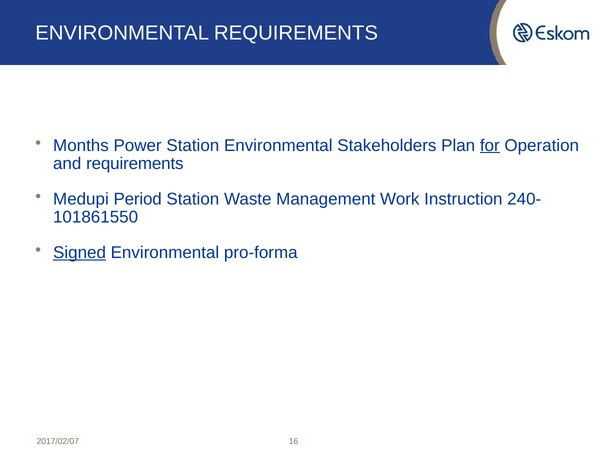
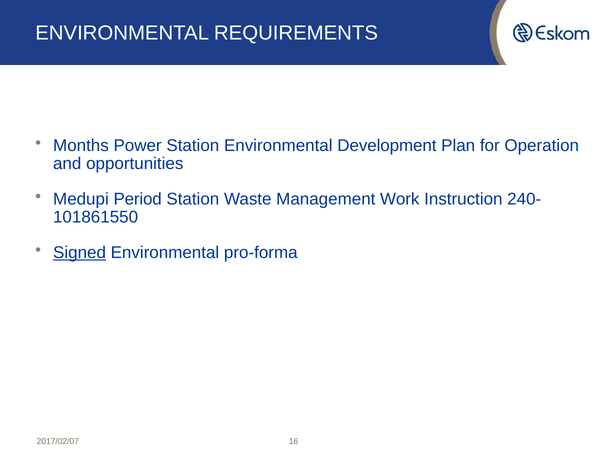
Stakeholders: Stakeholders -> Development (387, 145)
for underline: present -> none (490, 145)
and requirements: requirements -> opportunities (135, 164)
